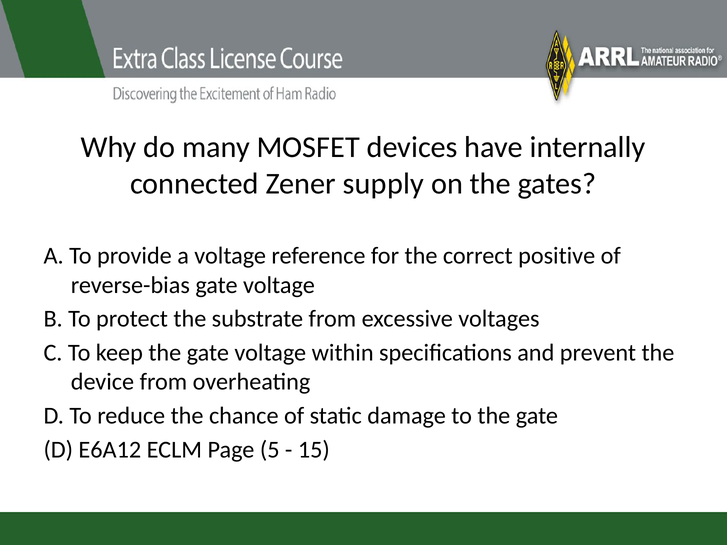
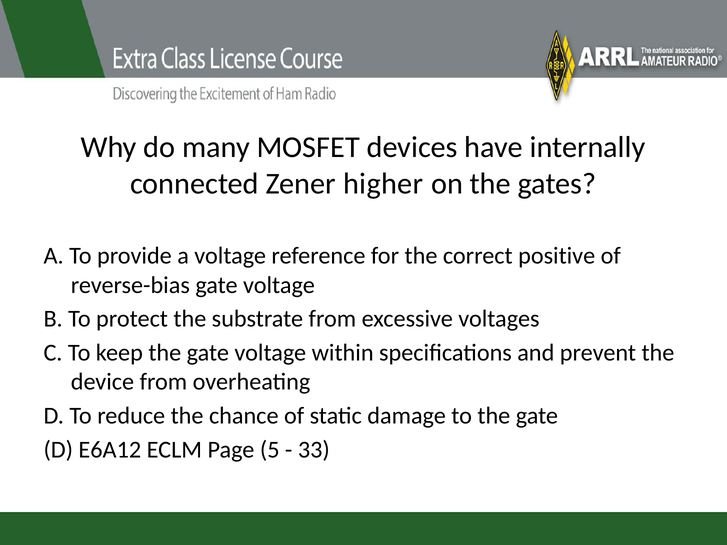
supply: supply -> higher (383, 184)
15: 15 -> 33 (314, 450)
